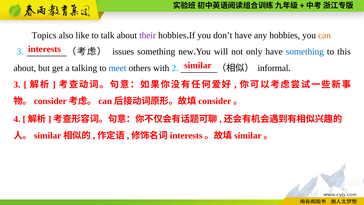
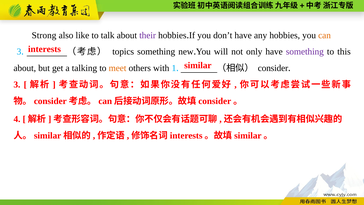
Topics: Topics -> Strong (44, 35)
issues: issues -> topics (123, 52)
something colour: blue -> purple (305, 52)
meet colour: blue -> orange (118, 68)
2: 2 -> 1 (174, 68)
informal: informal -> consider (273, 68)
